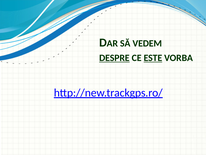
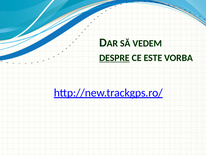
ESTE underline: present -> none (153, 58)
